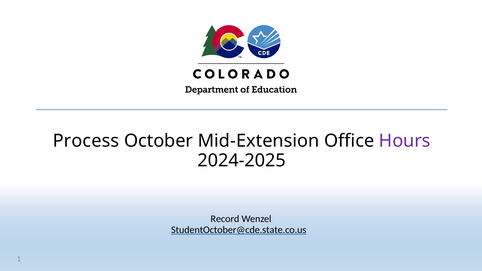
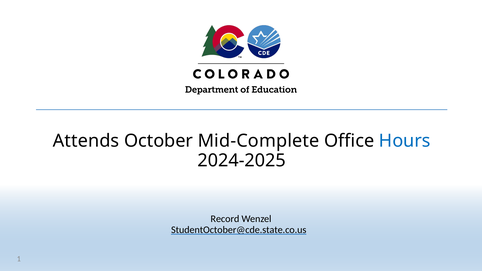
Process: Process -> Attends (86, 141)
Mid-Extension: Mid-Extension -> Mid-Complete (259, 141)
Hours colour: purple -> blue (405, 141)
